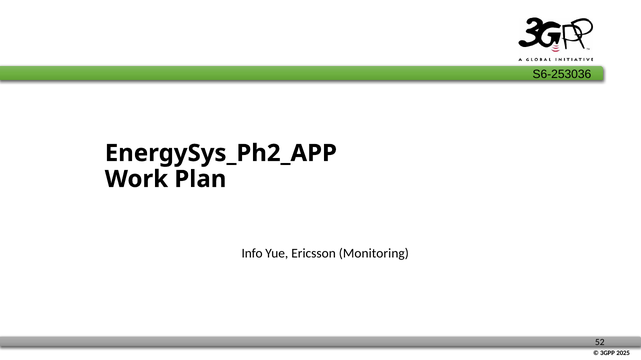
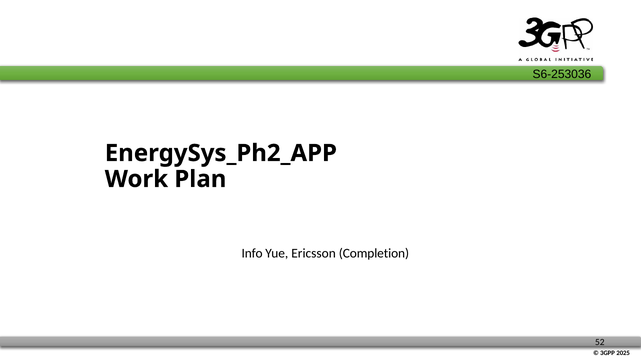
Monitoring: Monitoring -> Completion (374, 254)
